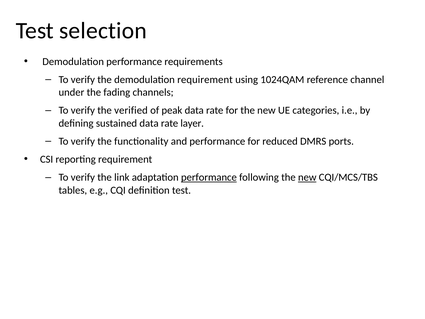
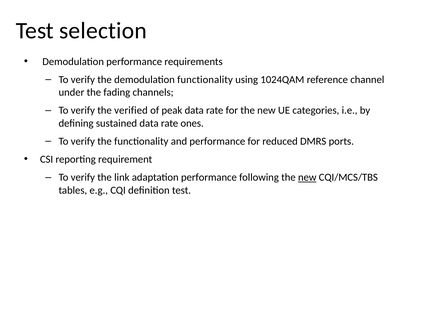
demodulation requirement: requirement -> functionality (205, 80)
layer: layer -> ones (192, 123)
performance underline: present -> none (209, 177)
